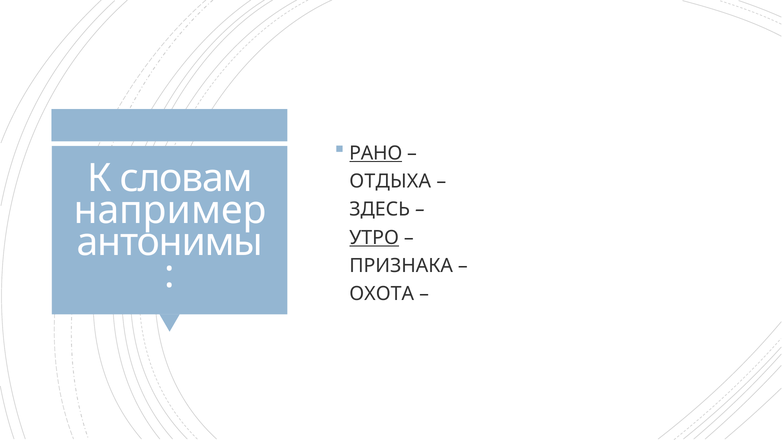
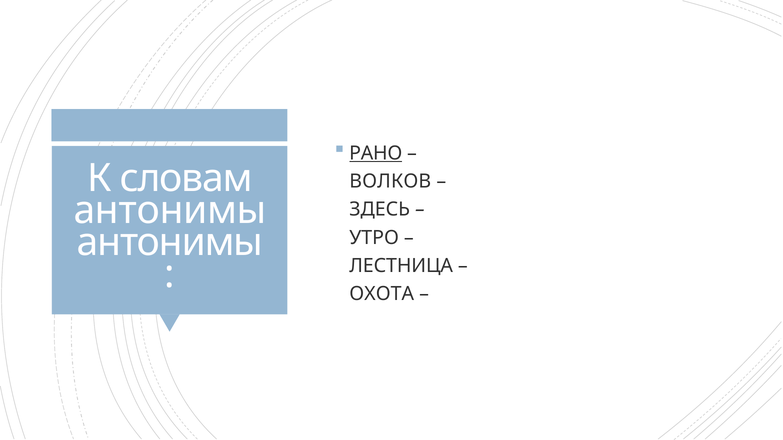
ОТДЫХА: ОТДЫХА -> ВОЛКОВ (390, 182)
например: например -> антонимы (170, 210)
УТРО underline: present -> none (374, 238)
ПРИЗНАКА: ПРИЗНАКА -> ЛЕСТНИЦА (401, 266)
